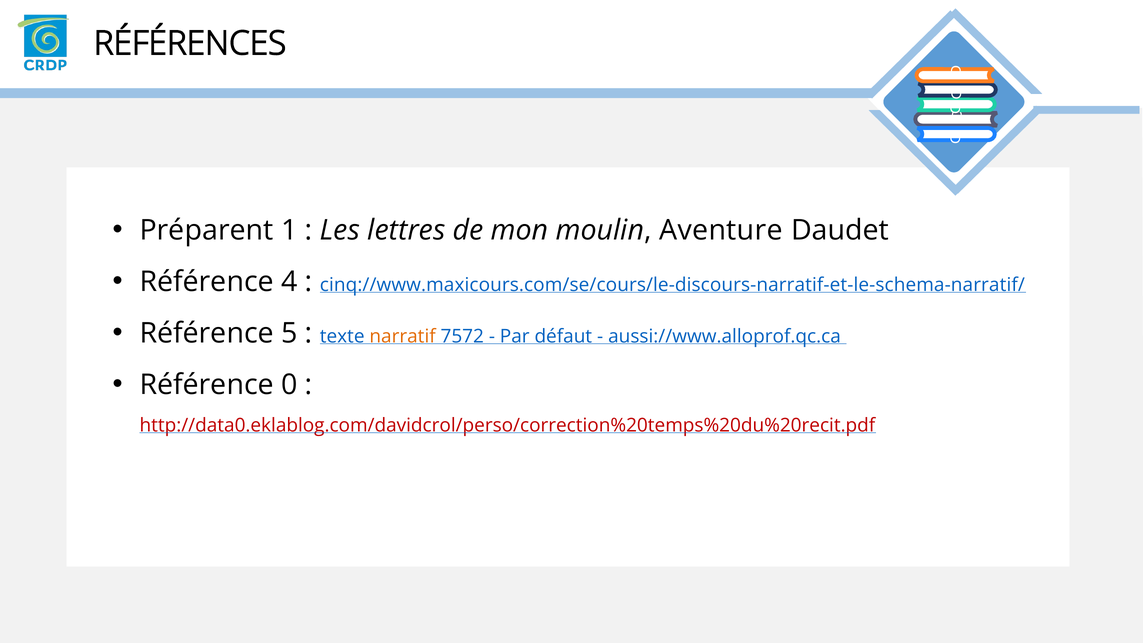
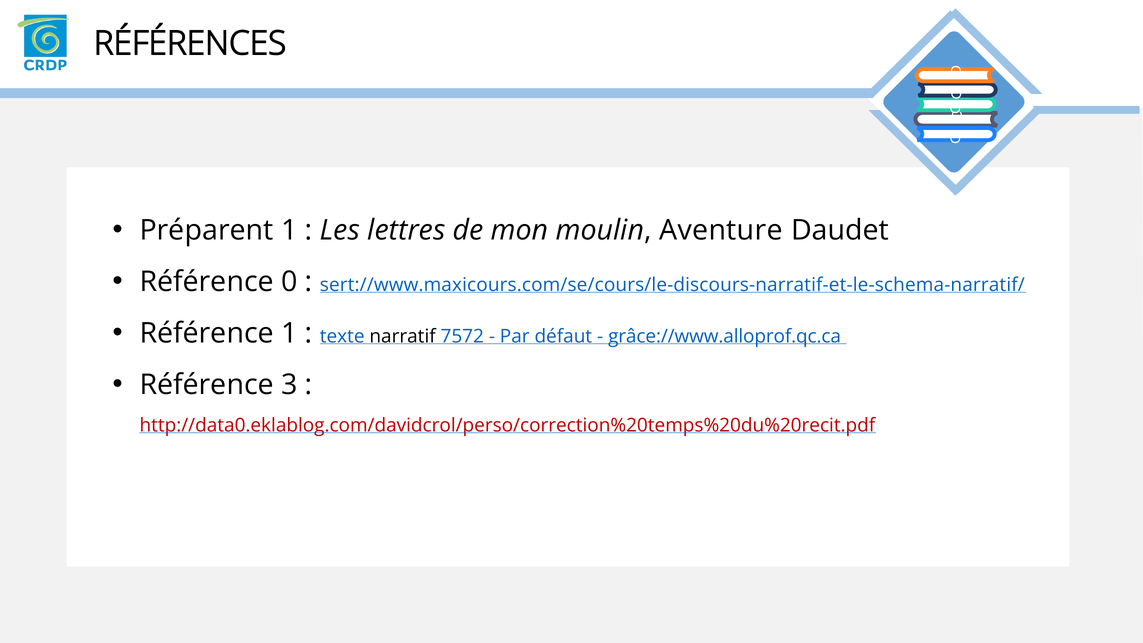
4: 4 -> 0 (289, 282)
cinq://www.maxicours.com/se/cours/le-discours-narratif-et-le-schema-narratif/: cinq://www.maxicours.com/se/cours/le-discours-narratif-et-le-schema-narratif/ -> sert://www.maxicours.com/se/cours/le-discours-narratif-et-le-schema-narratif/ (672, 285)
Référence 5: 5 -> 1 (289, 333)
narratif colour: orange -> black (403, 336)
aussi://www.alloprof.qc.ca: aussi://www.alloprof.qc.ca -> grâce://www.alloprof.qc.ca (725, 336)
0: 0 -> 3 (289, 385)
